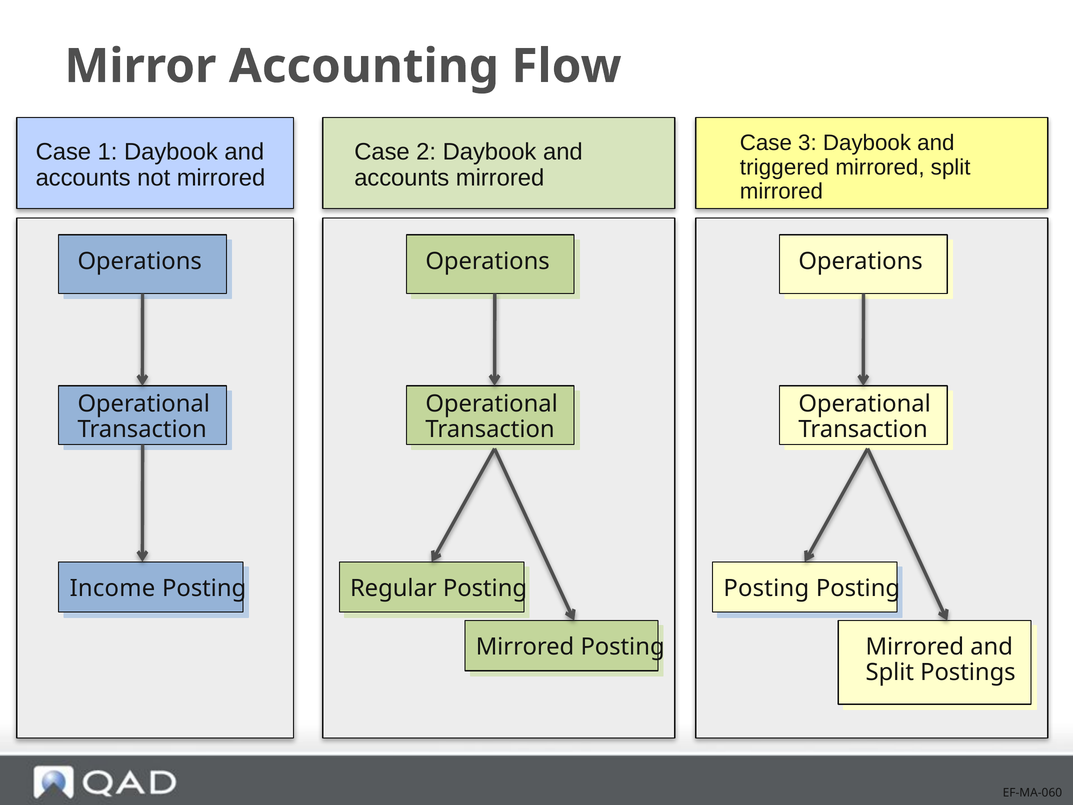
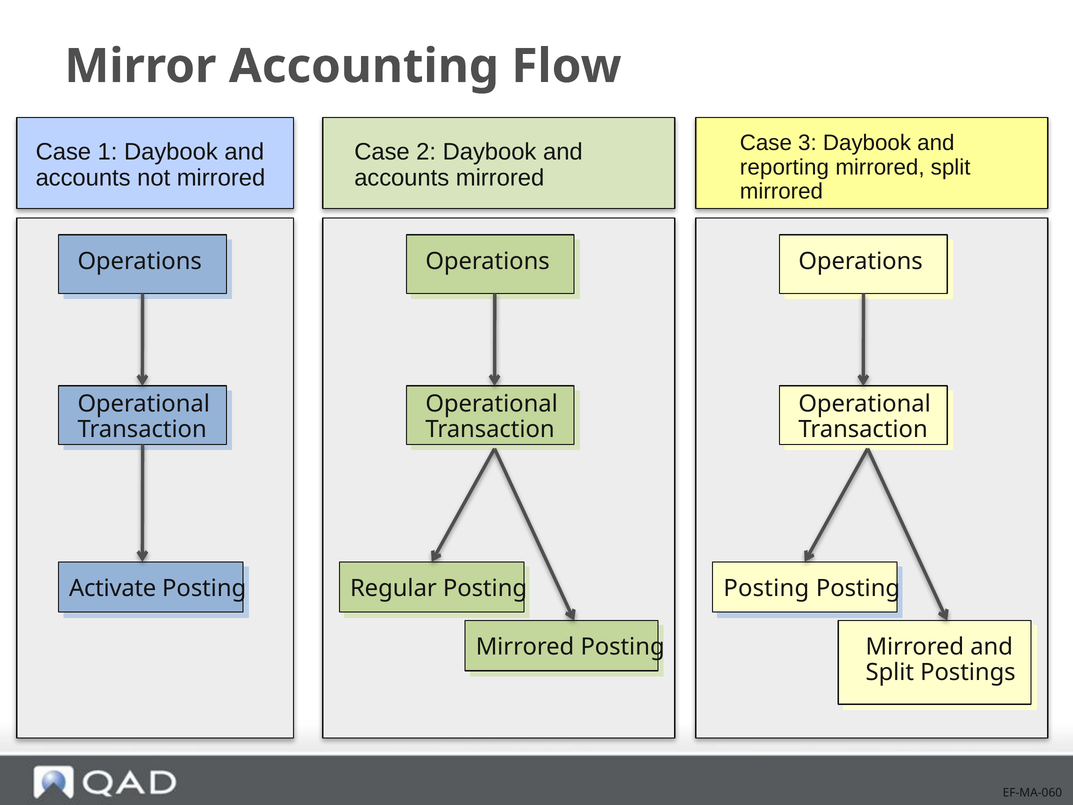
triggered: triggered -> reporting (784, 167)
Income: Income -> Activate (113, 588)
